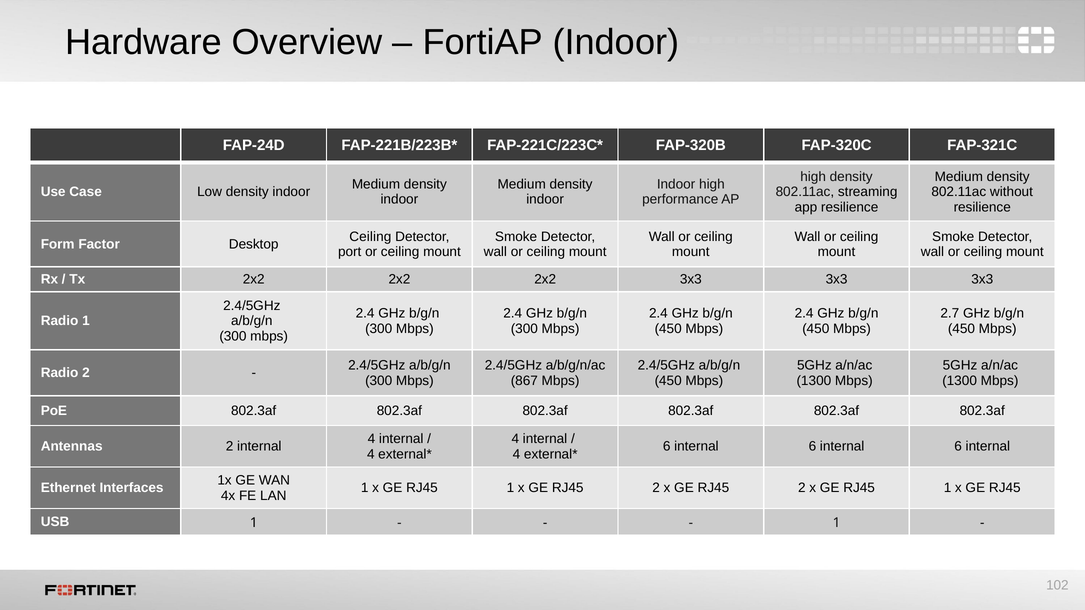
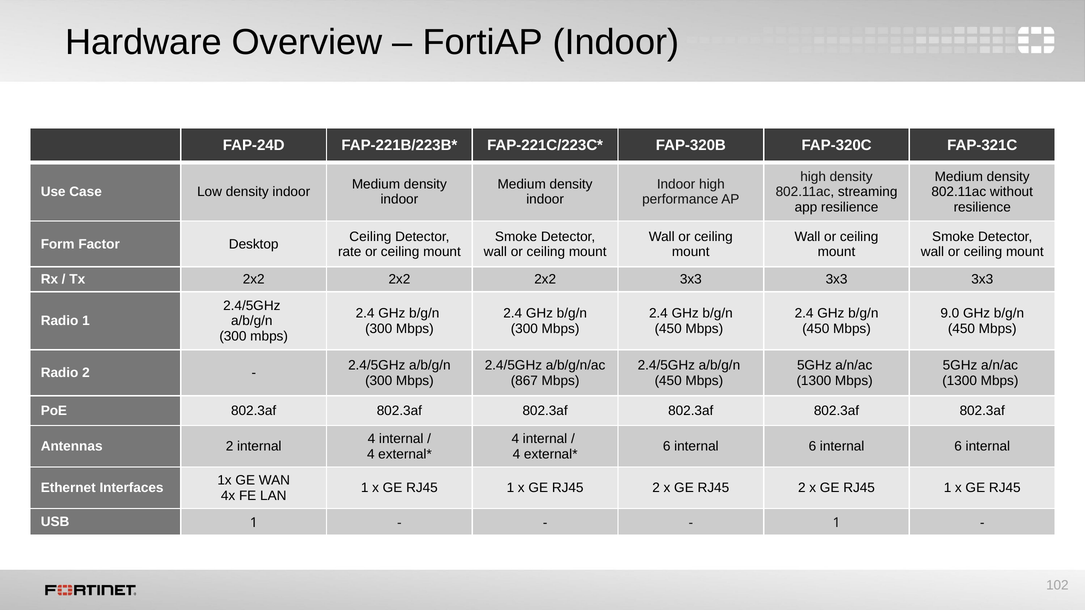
port: port -> rate (350, 252)
2.7: 2.7 -> 9.0 (950, 314)
